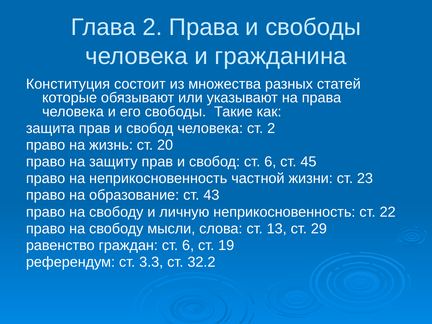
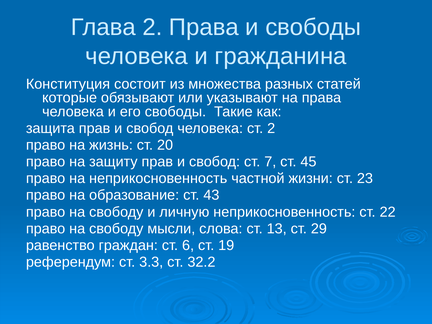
свобод ст 6: 6 -> 7 (270, 162)
